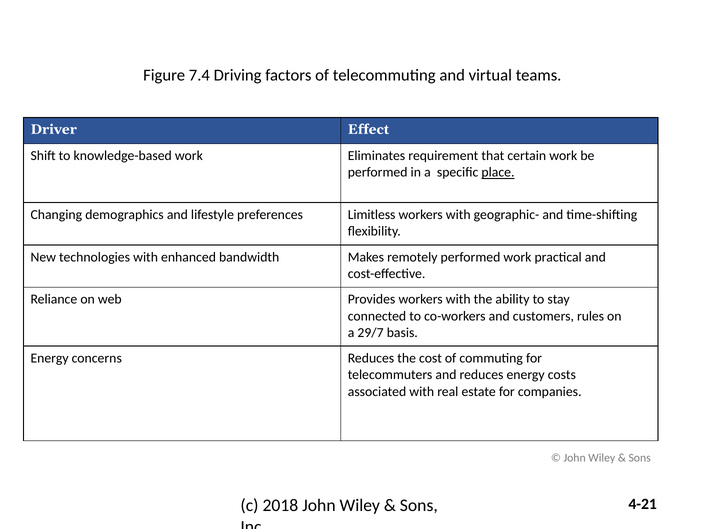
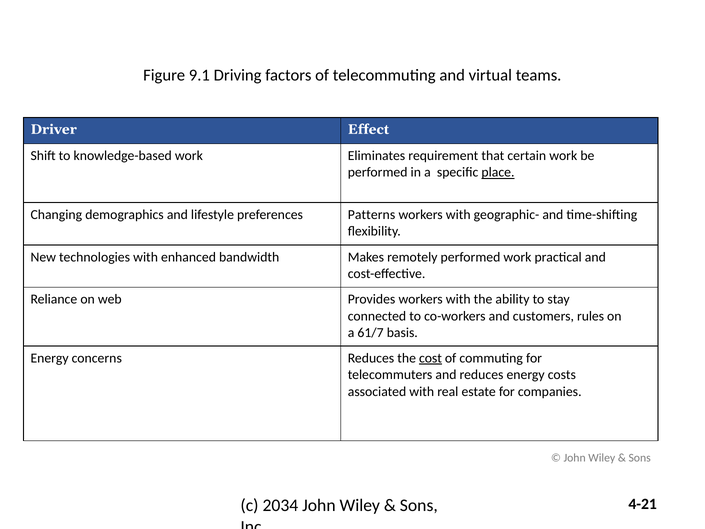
7.4: 7.4 -> 9.1 (199, 75)
Limitless: Limitless -> Patterns (372, 214)
29/7: 29/7 -> 61/7 (371, 333)
cost underline: none -> present (430, 358)
2018: 2018 -> 2034 (280, 505)
